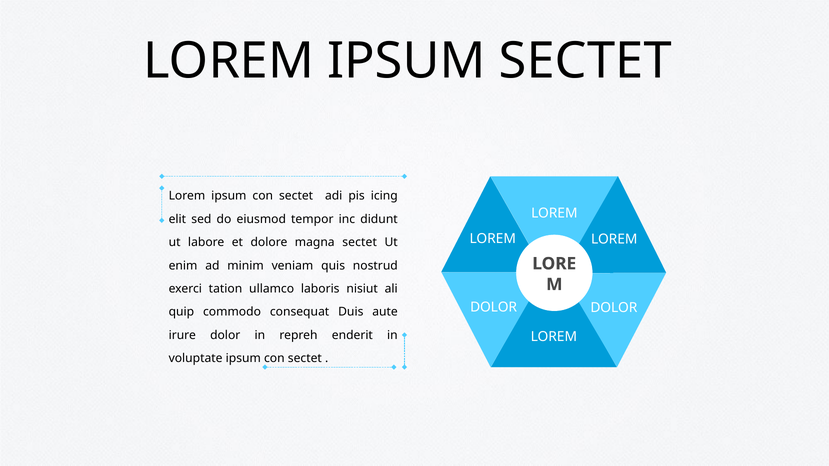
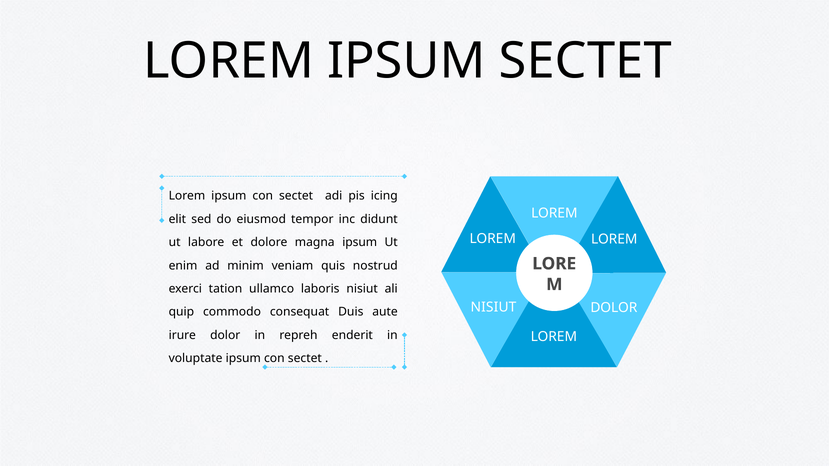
magna sectet: sectet -> ipsum (360, 243)
DOLOR: DOLOR -> NISIUT (493, 307)
